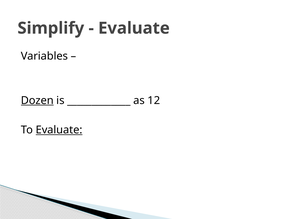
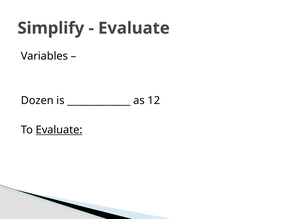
Dozen underline: present -> none (37, 100)
